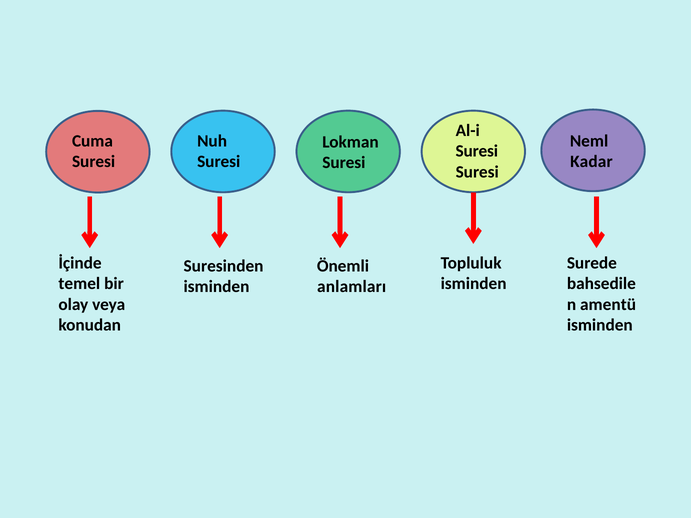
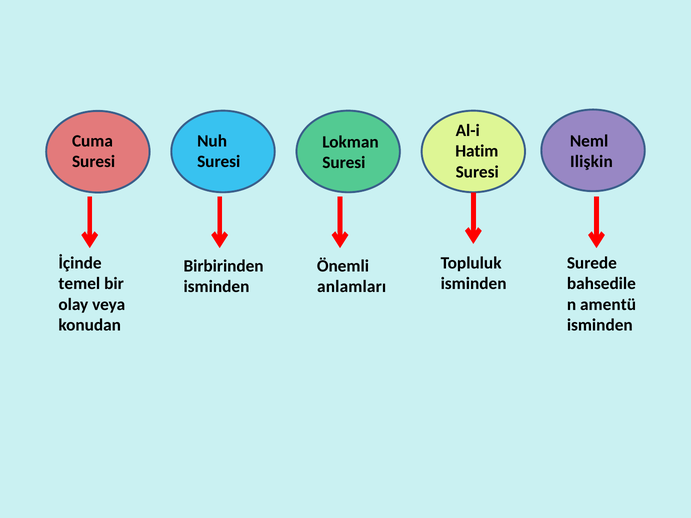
Suresi: Suresi -> Hatim (477, 151)
Kadar: Kadar -> Ilişkin (591, 162)
Suresinden: Suresinden -> Birbirinden (224, 266)
